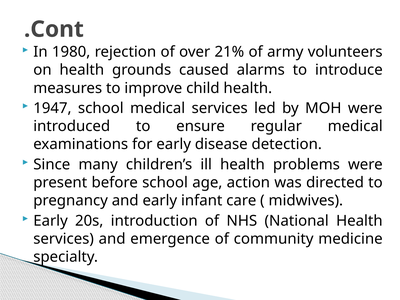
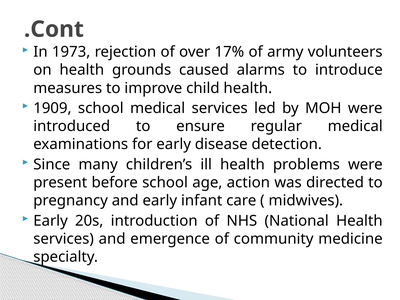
1980: 1980 -> 1973 (71, 52)
21%: 21% -> 17% (229, 52)
1947: 1947 -> 1909 (52, 108)
